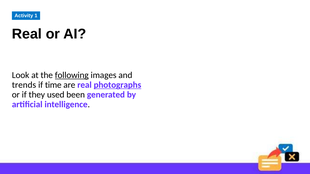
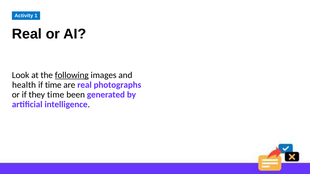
trends: trends -> health (24, 85)
photographs underline: present -> none (117, 85)
they used: used -> time (56, 95)
